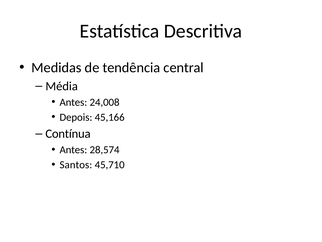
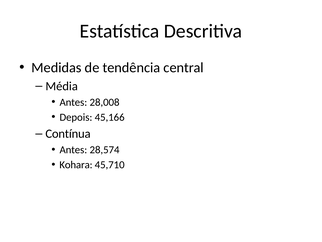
24,008: 24,008 -> 28,008 (105, 102)
Santos: Santos -> Kohara (76, 165)
